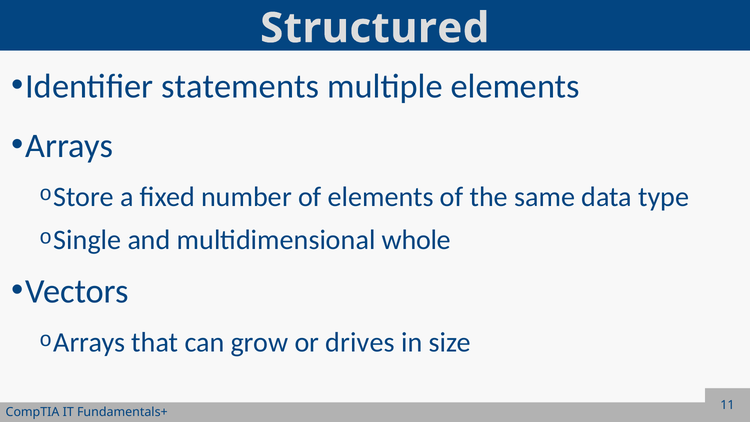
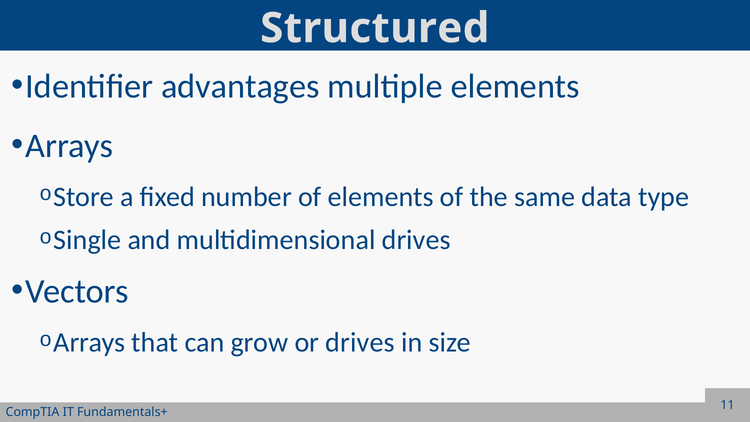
statements: statements -> advantages (240, 86)
multidimensional whole: whole -> drives (416, 240)
